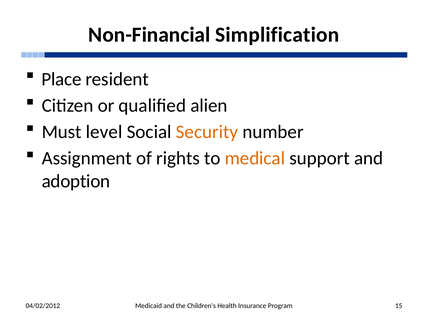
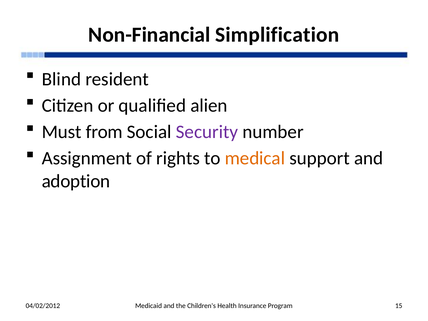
Place: Place -> Blind (61, 79)
level: level -> from (104, 132)
Security colour: orange -> purple (207, 132)
